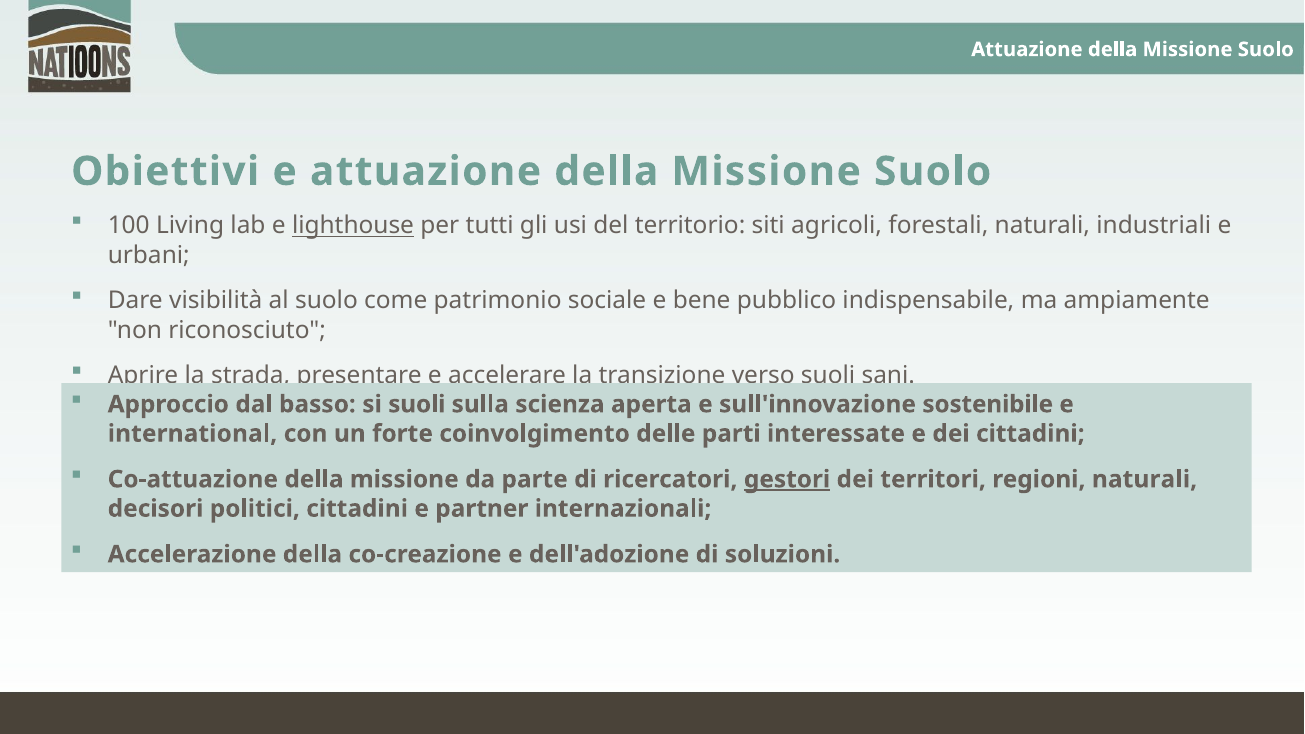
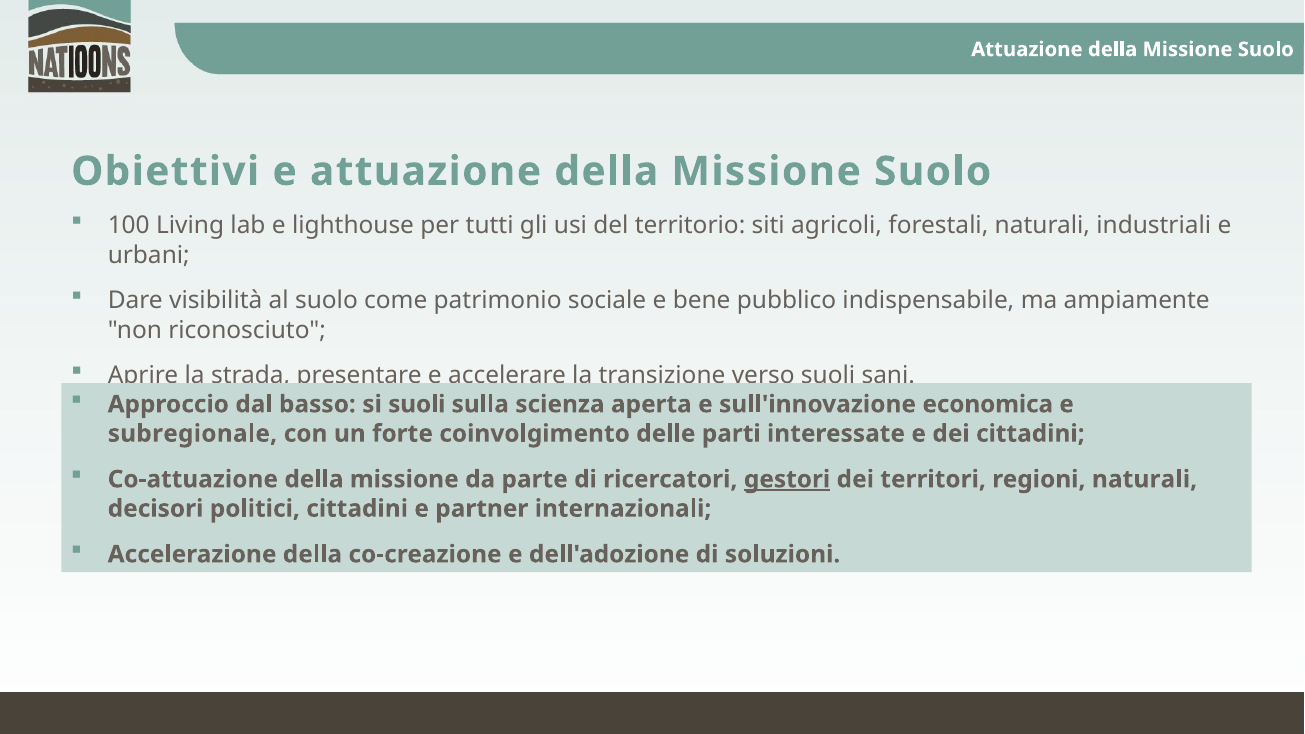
lighthouse underline: present -> none (353, 226)
sostenibile: sostenibile -> economica (988, 404)
international: international -> subregionale (192, 434)
